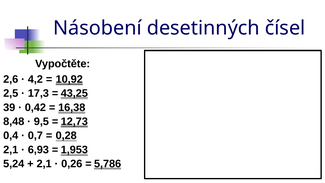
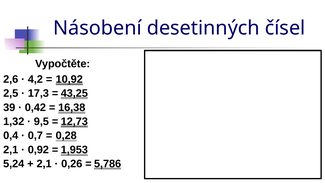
8,48: 8,48 -> 1,32 (14, 121)
6,93: 6,93 -> 0,92 (38, 150)
